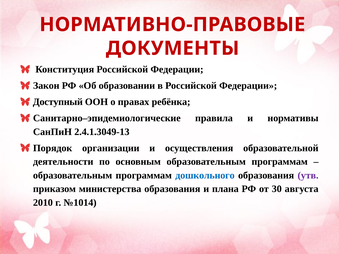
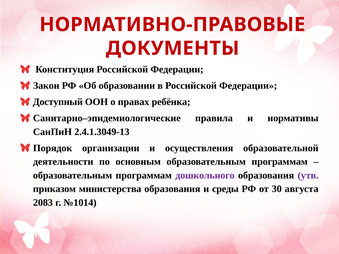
дошкольного colour: blue -> purple (205, 175)
плана: плана -> среды (225, 189)
2010: 2010 -> 2083 (43, 203)
